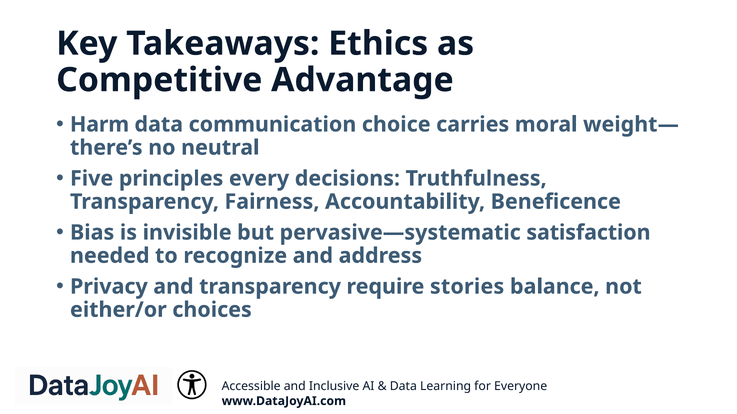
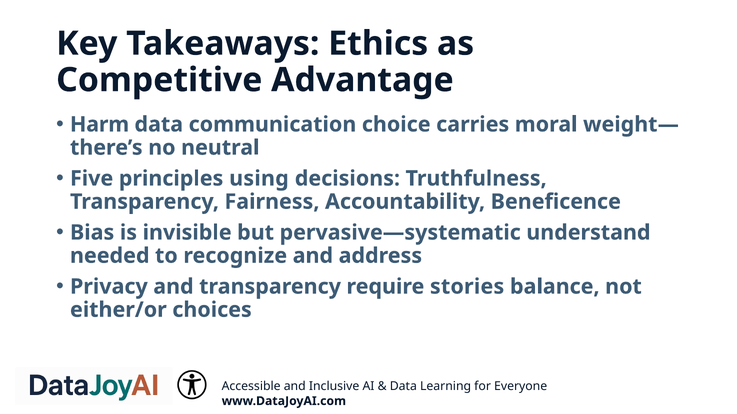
every: every -> using (259, 179)
satisfaction: satisfaction -> understand (588, 233)
